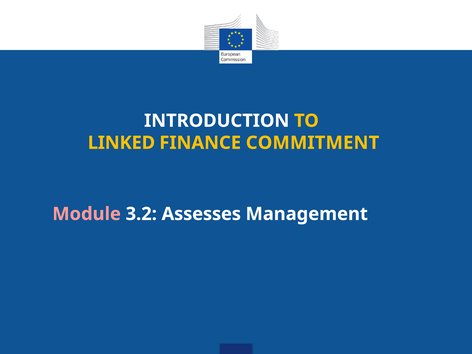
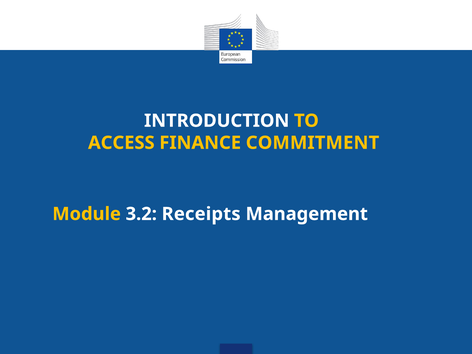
LINKED: LINKED -> ACCESS (121, 143)
Module colour: pink -> yellow (87, 214)
Assesses: Assesses -> Receipts (201, 214)
